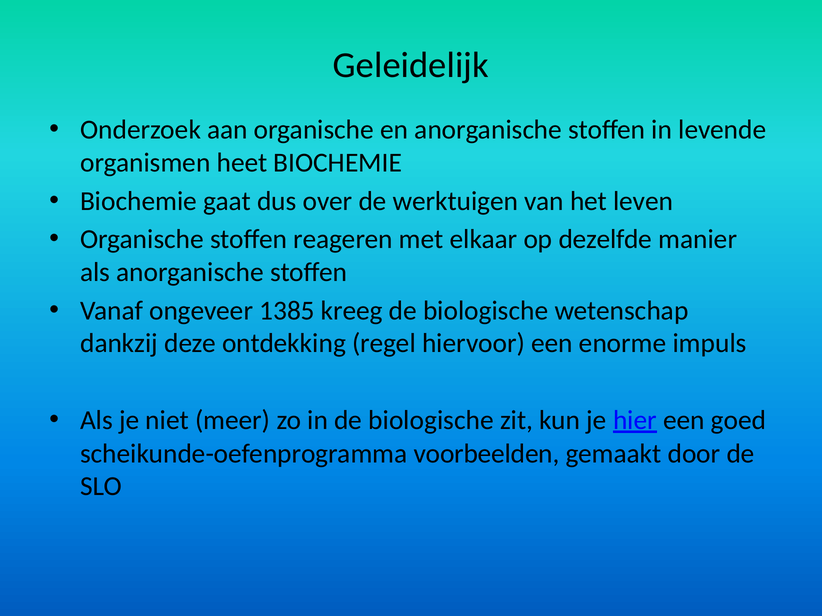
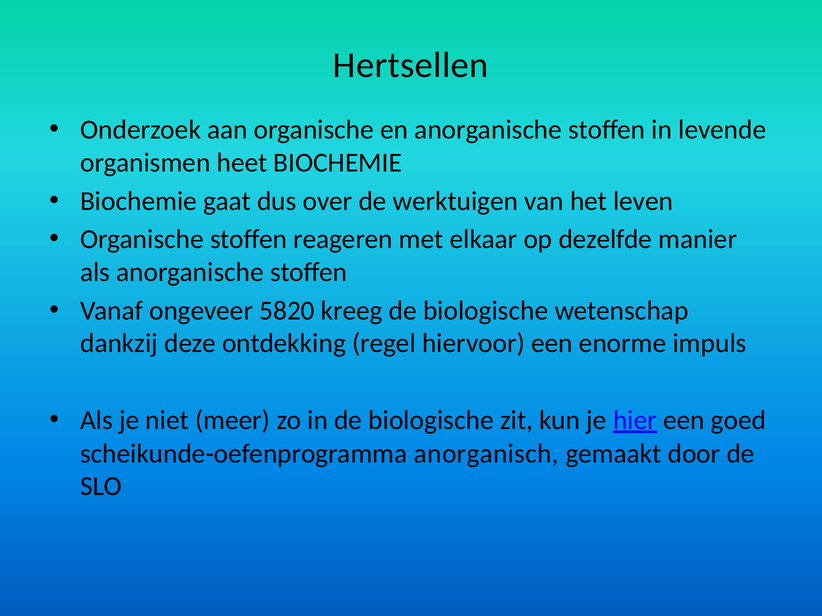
Geleidelijk: Geleidelijk -> Hertsellen (411, 65)
1385: 1385 -> 5820 (287, 311)
voorbeelden: voorbeelden -> anorganisch (486, 454)
